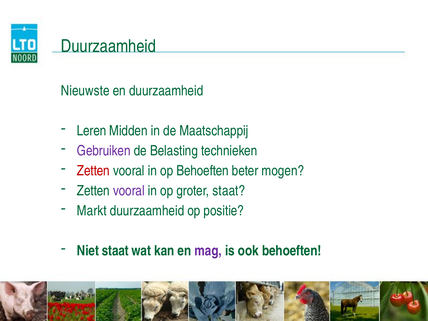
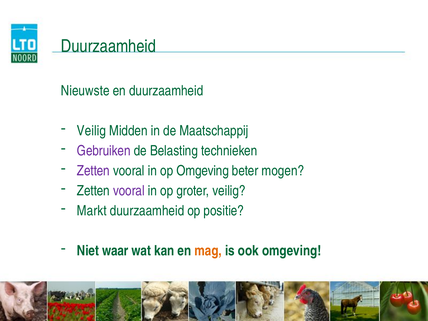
Leren: Leren -> Veilig (91, 131)
Zetten colour: red -> purple (93, 171)
op Behoeften: Behoeften -> Omgeving (203, 171)
groter staat: staat -> veilig (229, 191)
Niet staat: staat -> waar (115, 251)
mag colour: purple -> orange (208, 251)
ook behoeften: behoeften -> omgeving (292, 251)
